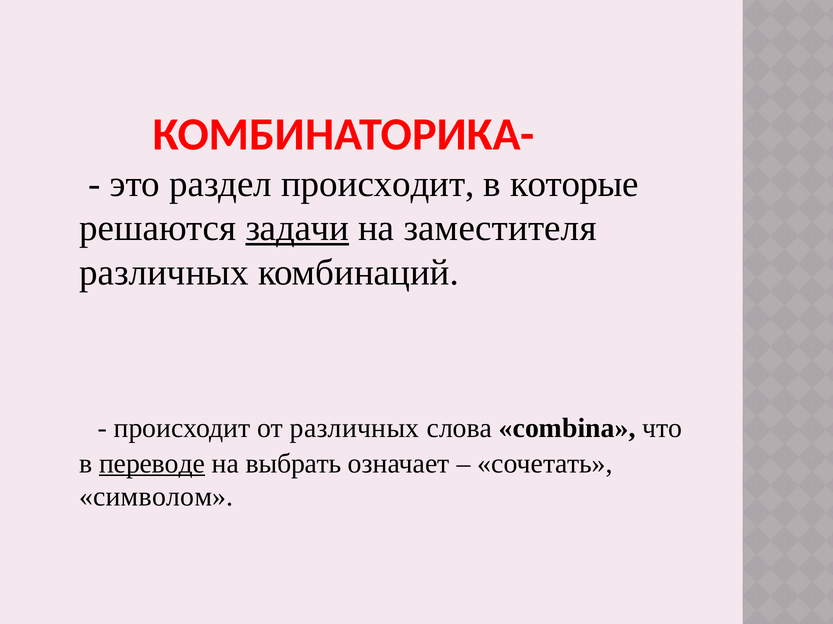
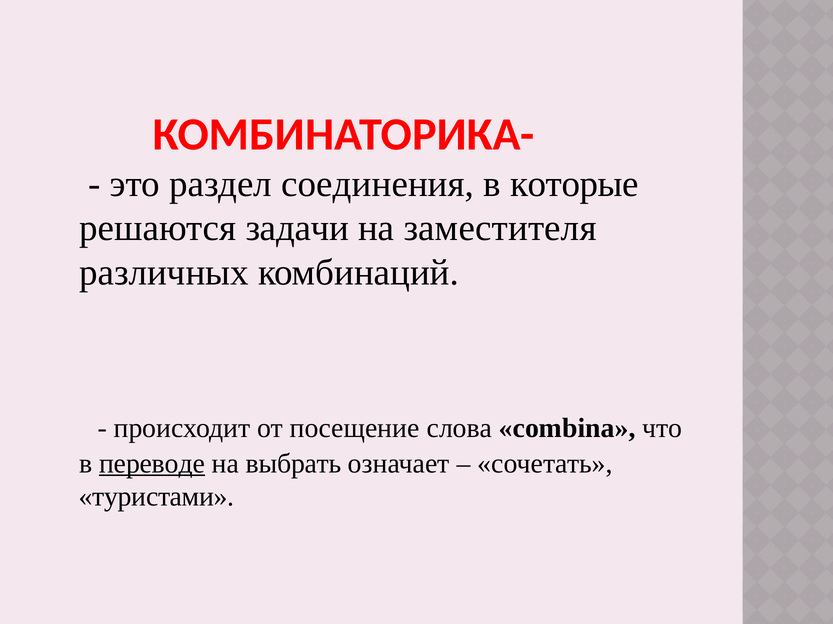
раздел происходит: происходит -> соединения (378, 184)
задачи underline: present -> none (297, 229)
от различных: различных -> посещение (355, 429)
символом: символом -> туристами (157, 497)
